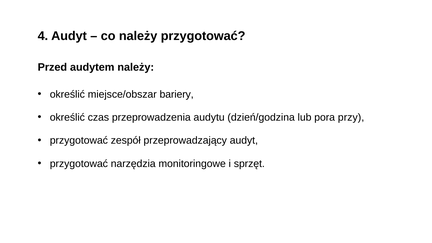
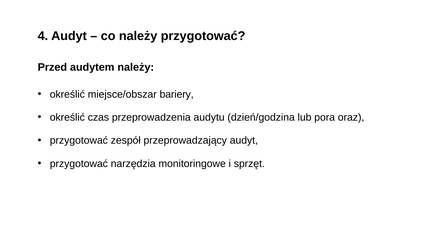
przy: przy -> oraz (351, 117)
